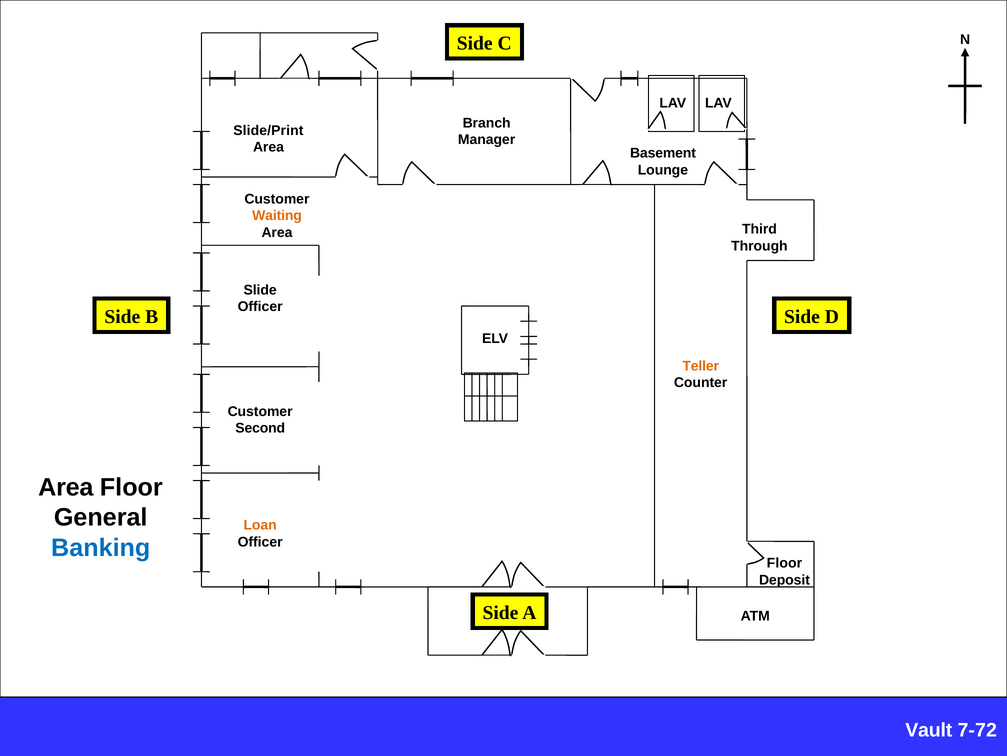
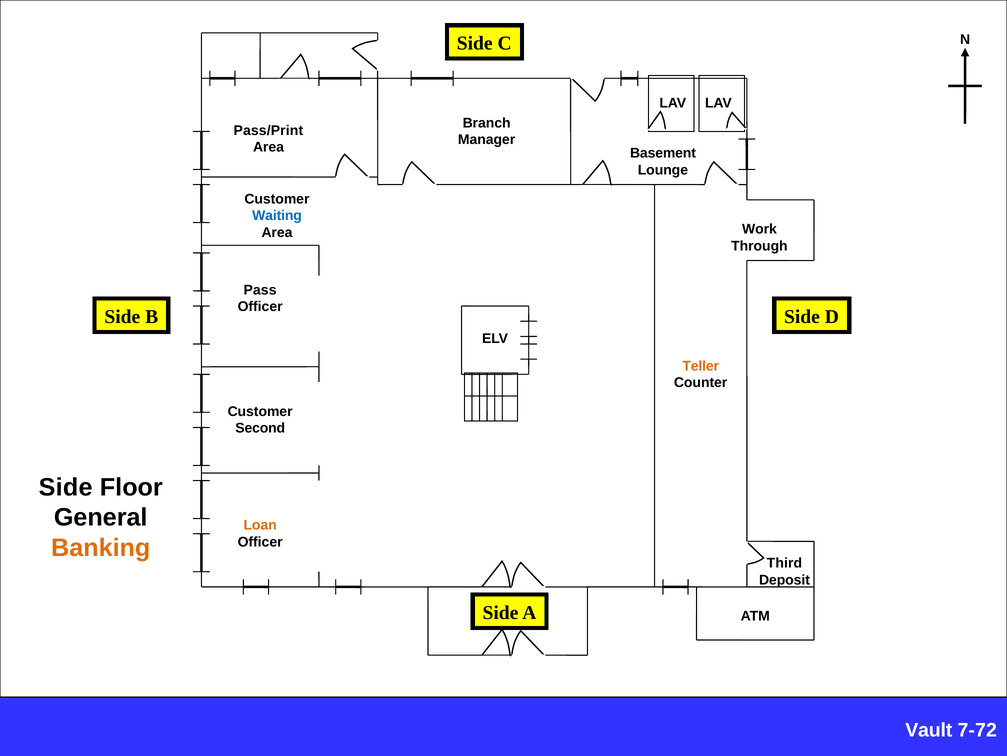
Slide/Print: Slide/Print -> Pass/Print (268, 130)
Waiting colour: orange -> blue (277, 216)
Third: Third -> Work (759, 229)
Slide: Slide -> Pass (260, 290)
Area: Area -> Side (66, 487)
Banking colour: blue -> orange (101, 547)
Floor: Floor -> Third (784, 563)
